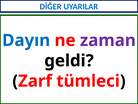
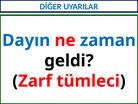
zaman colour: purple -> blue (108, 40)
